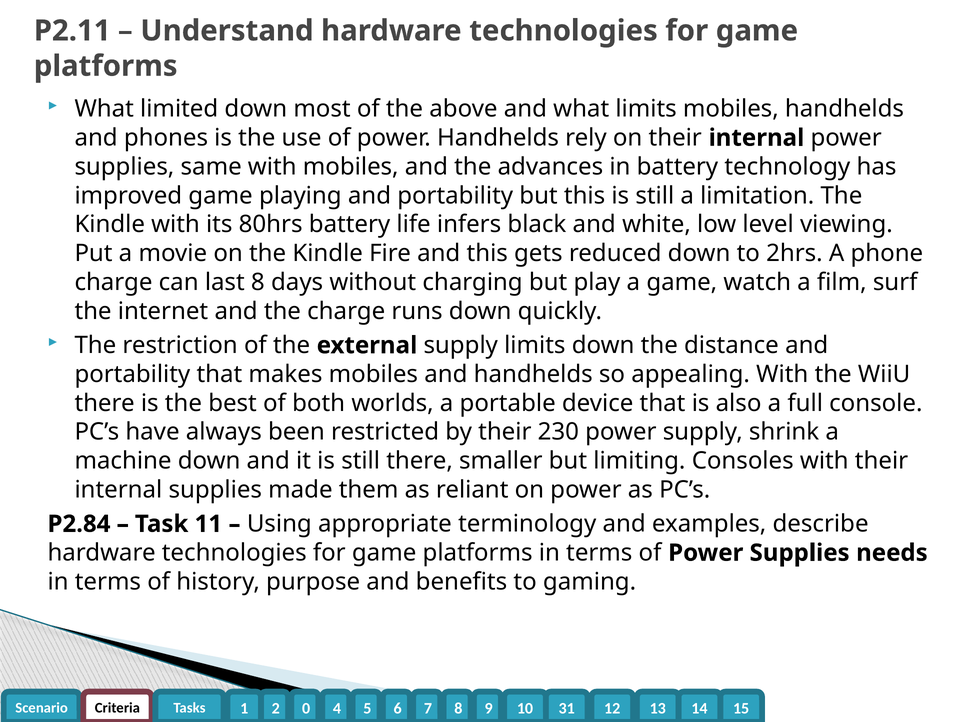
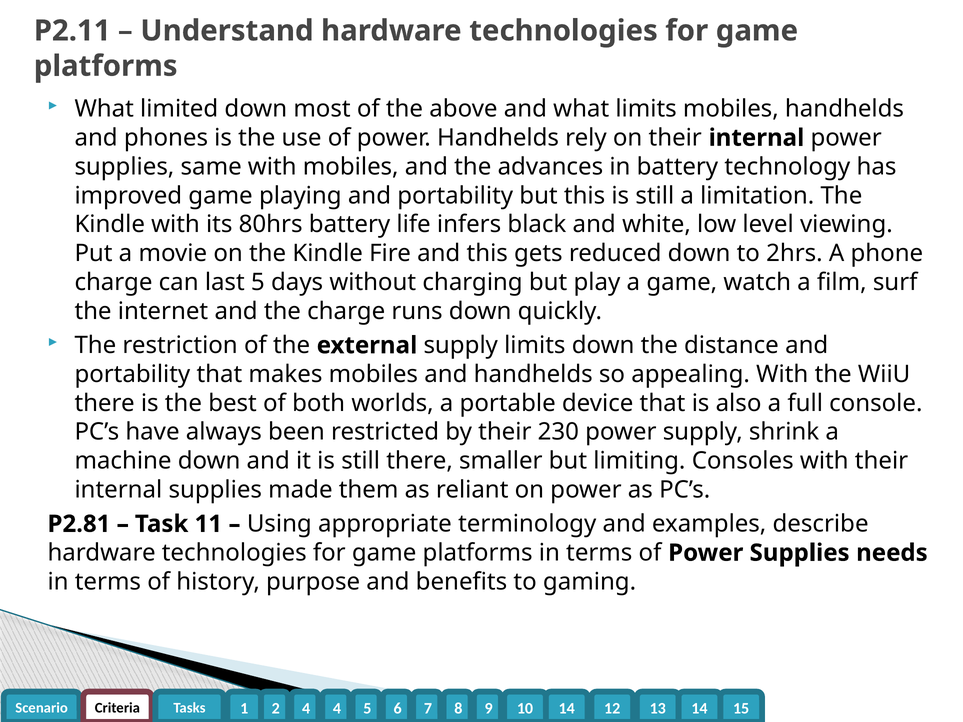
last 8: 8 -> 5 (258, 282)
P2.84: P2.84 -> P2.81 (79, 524)
0: 0 -> 4 (306, 709)
31: 31 -> 14 (567, 709)
